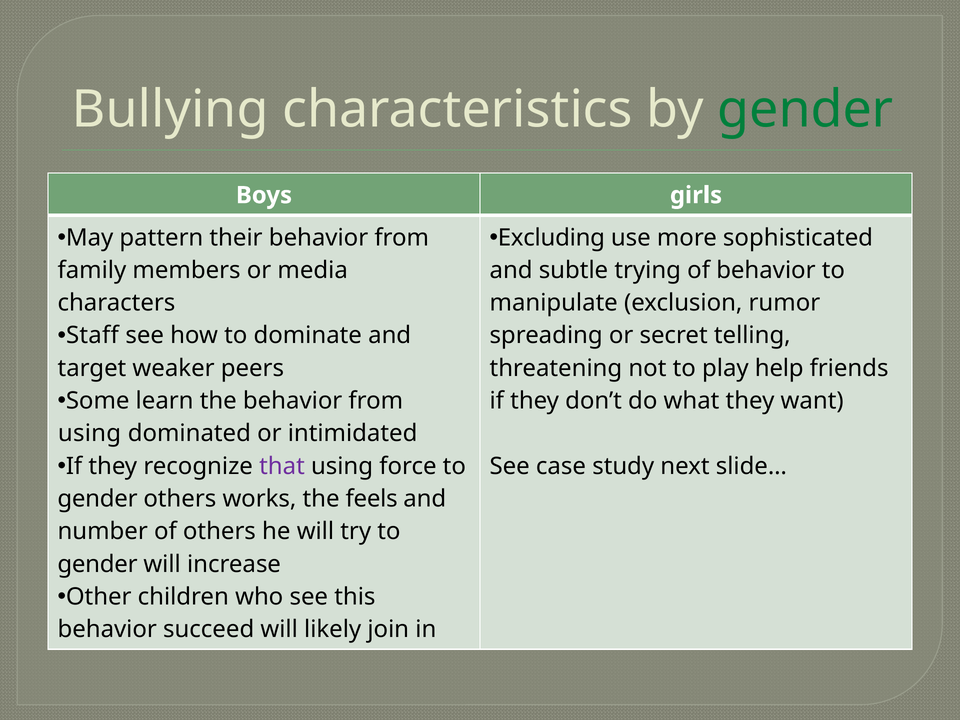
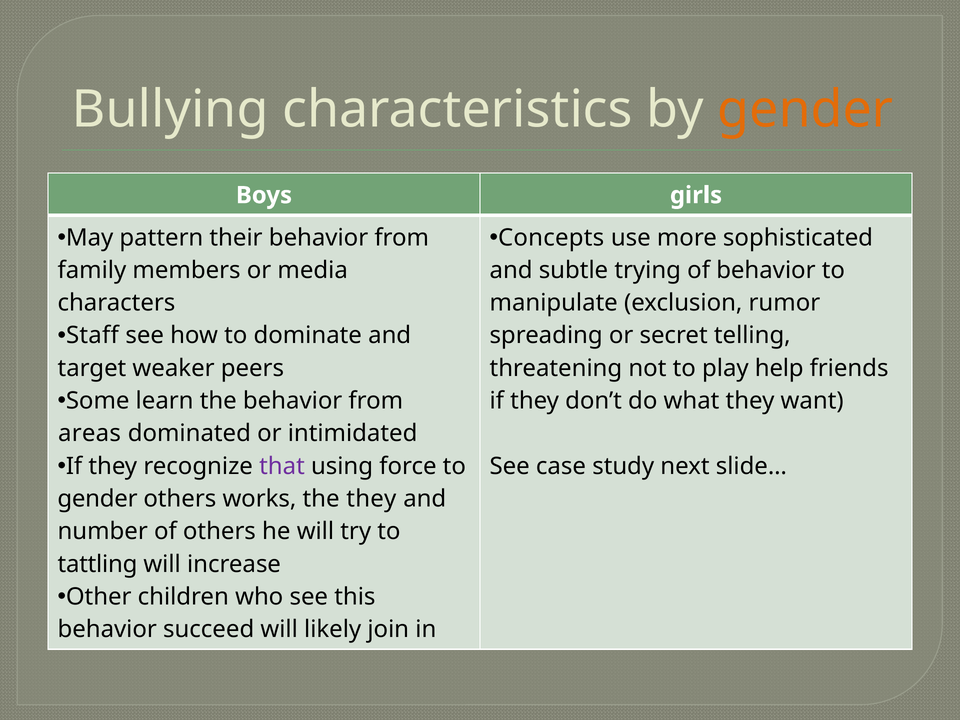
gender colour: green -> orange (805, 109)
Excluding: Excluding -> Concepts (551, 238)
using: using -> areas (89, 434)
the feels: feels -> they (371, 499)
gender: gender -> tattling (97, 564)
